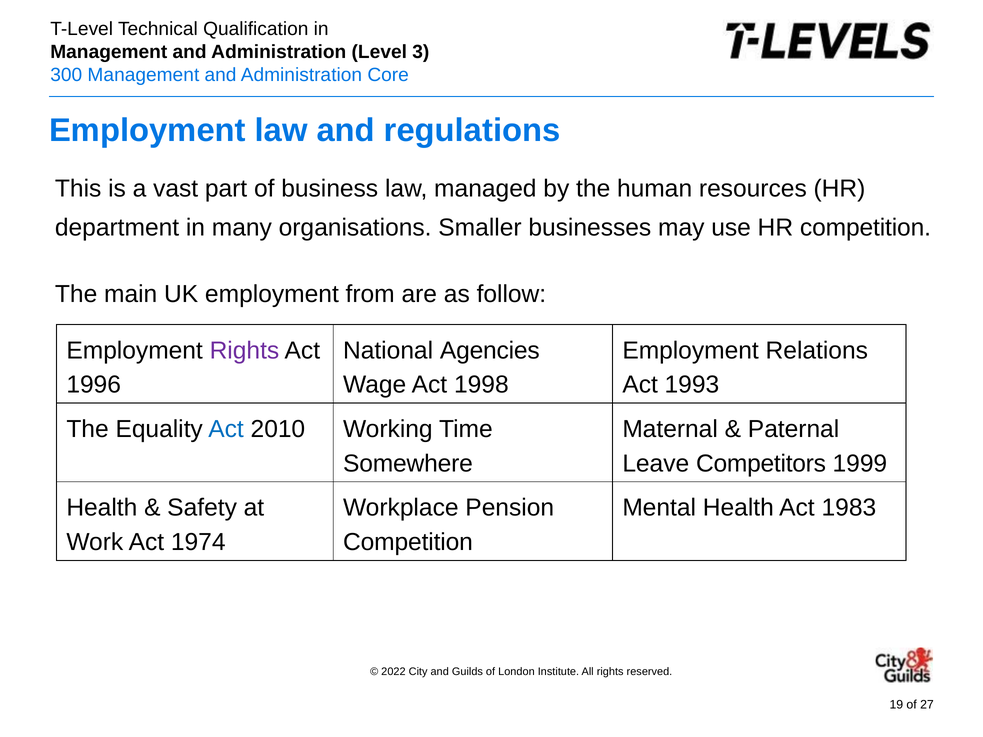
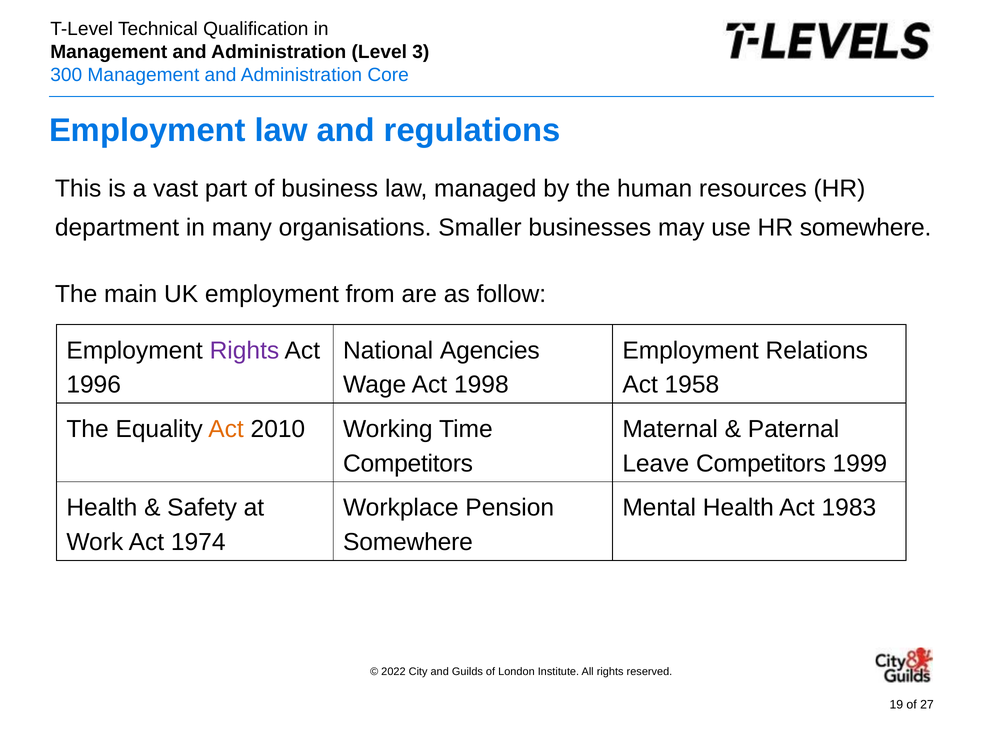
HR competition: competition -> somewhere (866, 228)
1993: 1993 -> 1958 (692, 385)
Act colour: blue -> orange (226, 429)
Somewhere: Somewhere -> Competitors (408, 464)
Competition: Competition -> Somewhere (408, 542)
